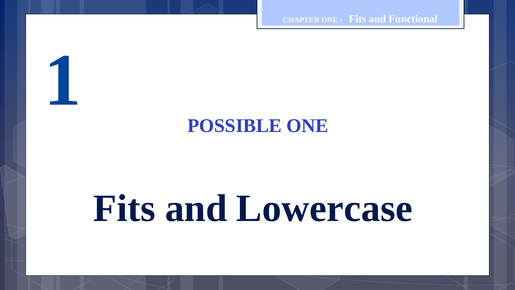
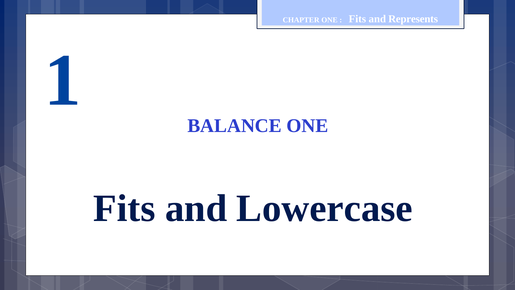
Functional: Functional -> Represents (413, 19)
POSSIBLE: POSSIBLE -> BALANCE (235, 126)
